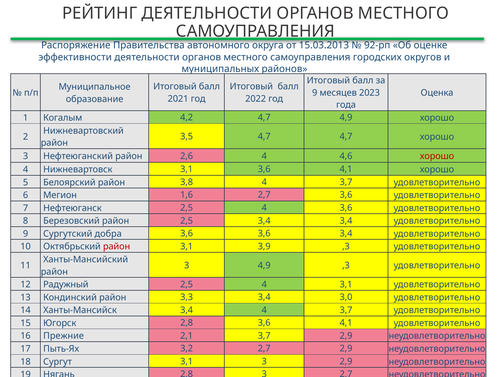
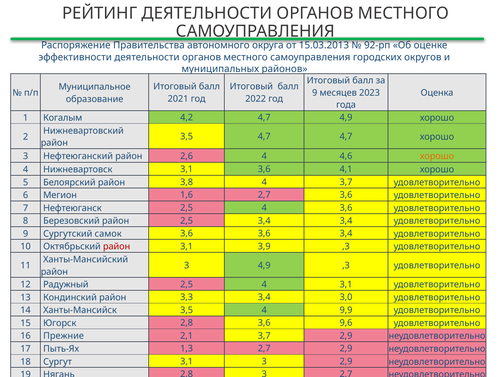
хорошо colour: red -> orange (437, 156)
добра: добра -> самок (108, 234)
Ханты-Мансийск 3,4: 3,4 -> 3,5 (187, 310)
3,7: 3,7 -> 9,9 (346, 310)
2,8 3,6 4,1: 4,1 -> 9,6 (346, 323)
3,2: 3,2 -> 1,3 (187, 349)
